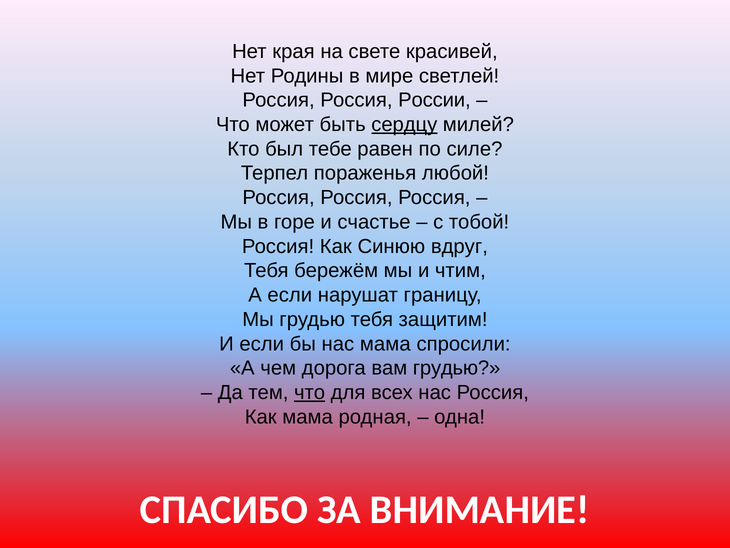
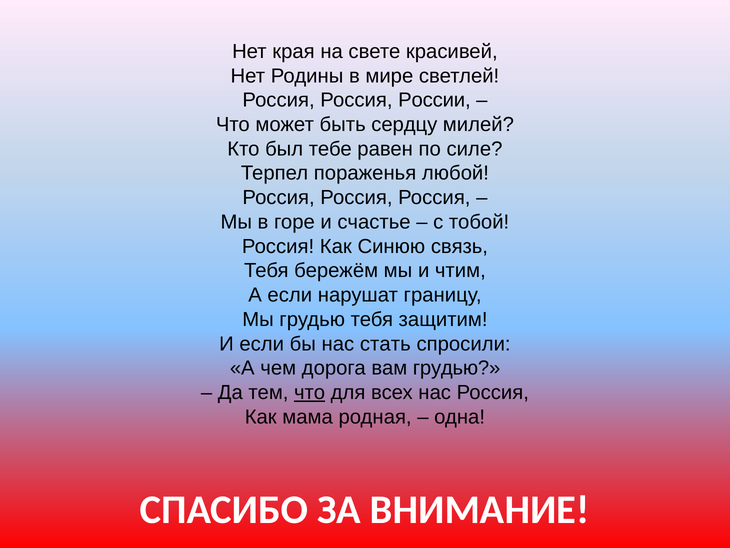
сердцу underline: present -> none (404, 124)
вдруг: вдруг -> связь (459, 246)
нас мама: мама -> стать (385, 344)
